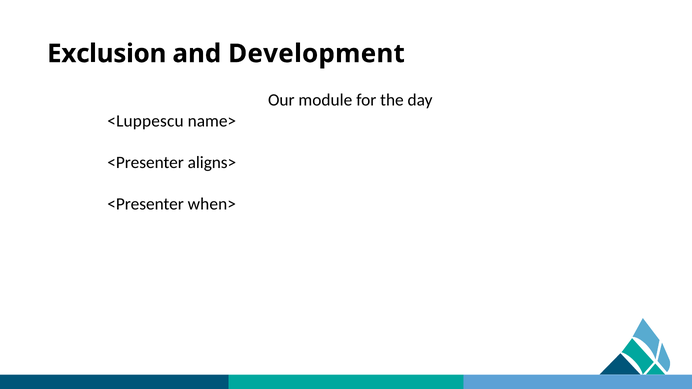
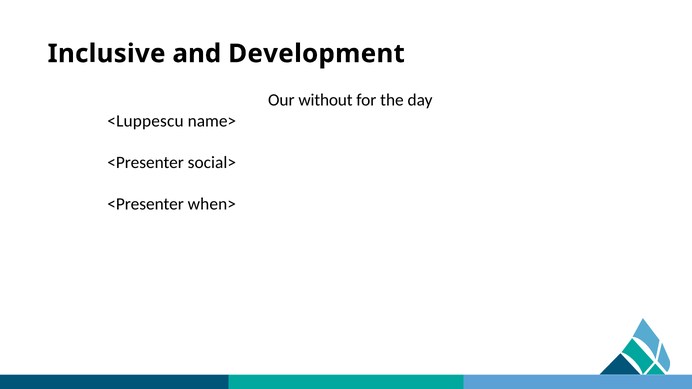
Exclusion: Exclusion -> Inclusive (107, 54)
module: module -> without (325, 100)
aligns>: aligns> -> social> (212, 163)
